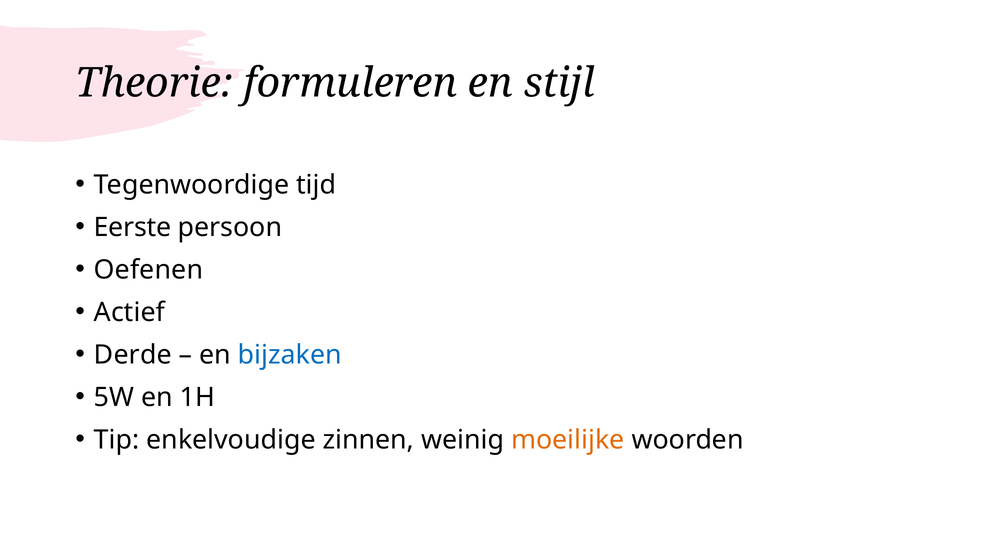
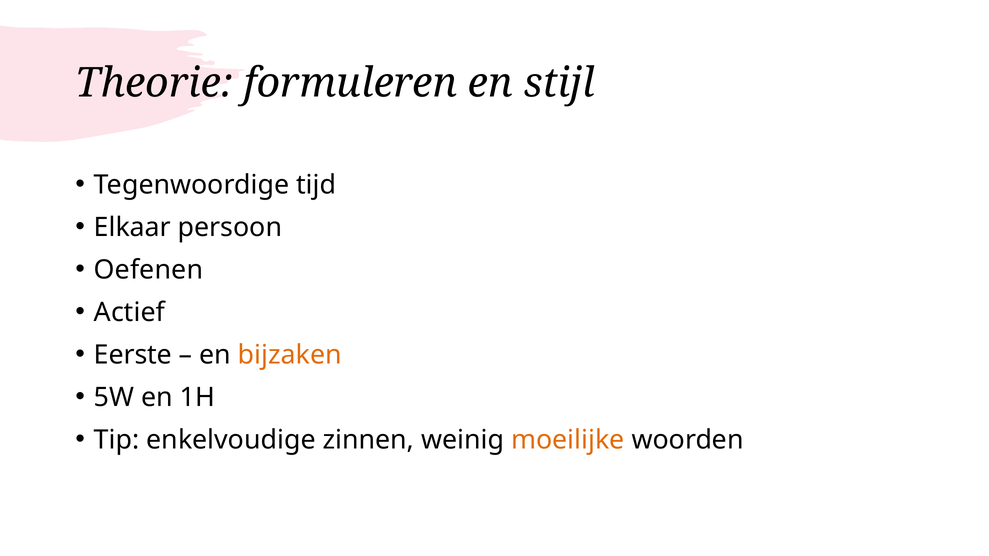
Eerste: Eerste -> Elkaar (132, 227)
Derde: Derde -> Eerste (133, 355)
bijzaken colour: blue -> orange (290, 355)
